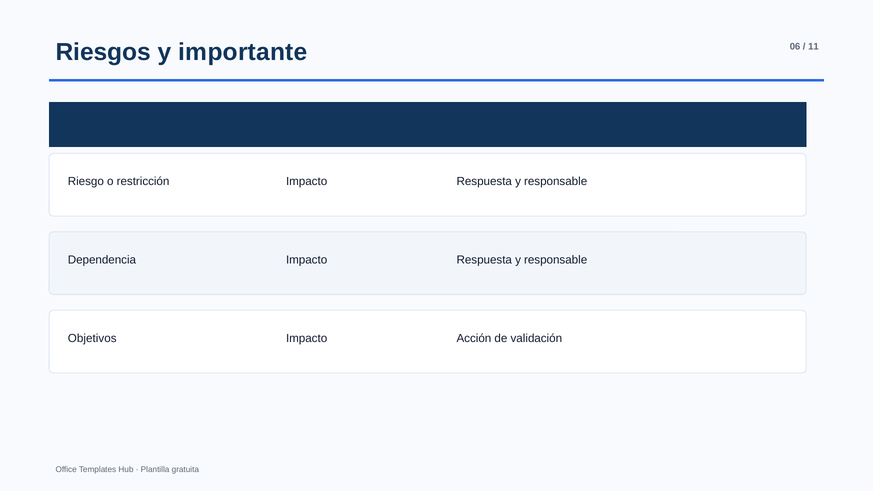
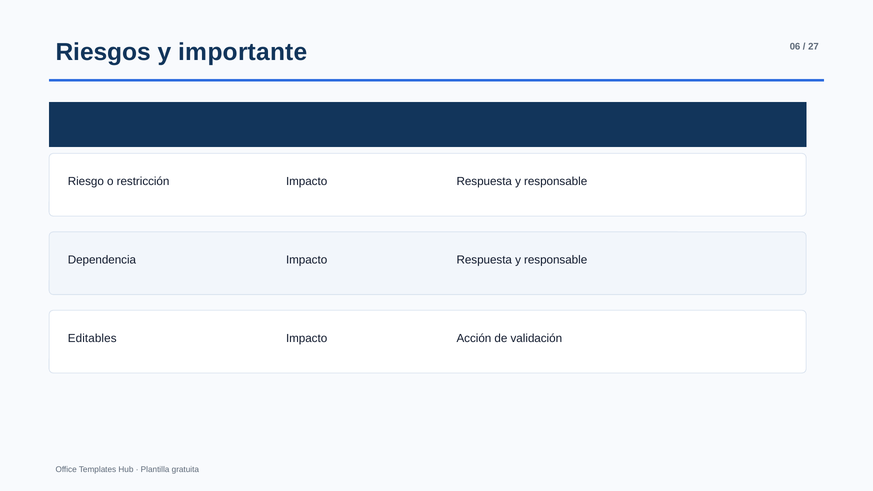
11: 11 -> 27 (813, 46)
Objetivos: Objetivos -> Editables (92, 338)
